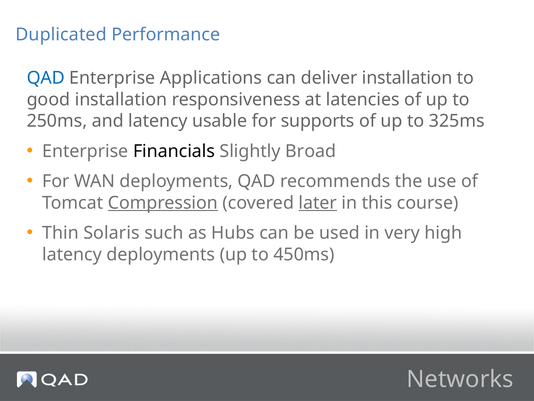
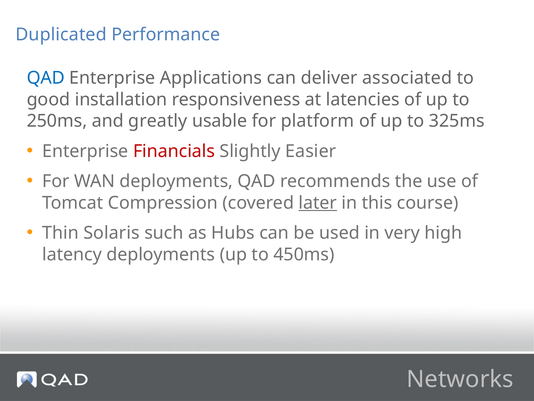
deliver installation: installation -> associated (407, 78)
and latency: latency -> greatly (158, 121)
supports: supports -> platform (317, 121)
Financials colour: black -> red (174, 151)
Broad: Broad -> Easier (311, 151)
Compression underline: present -> none (163, 203)
